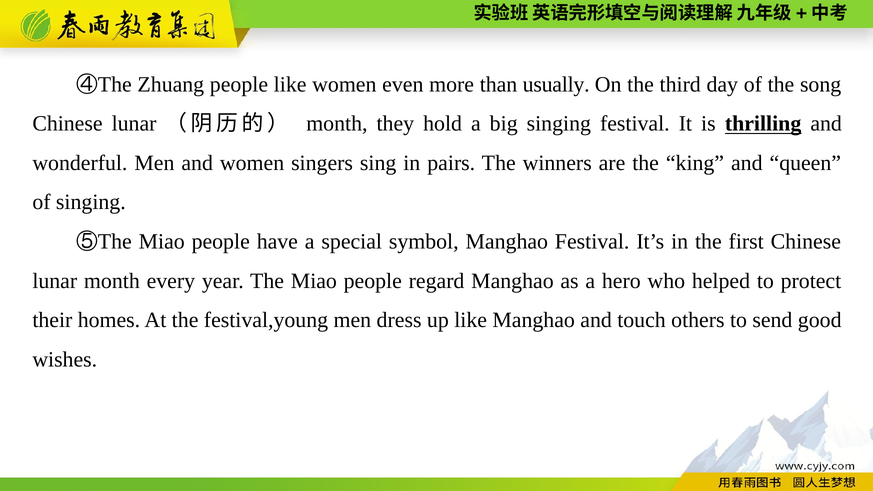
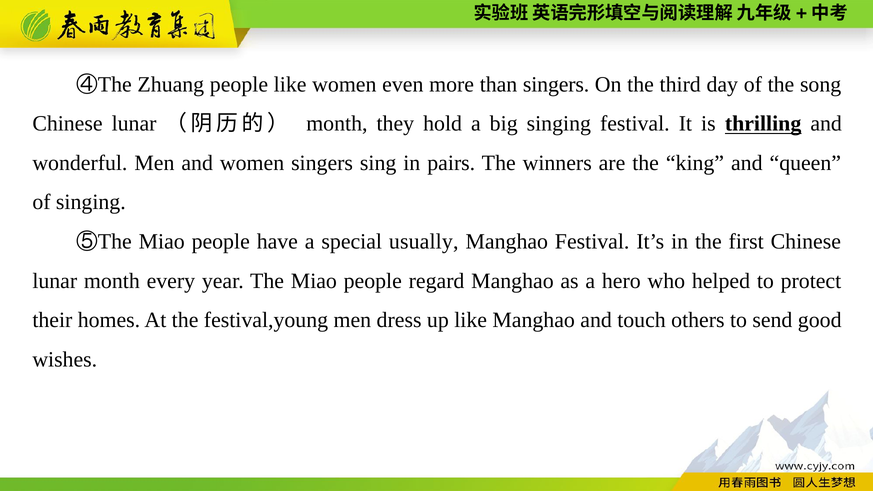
than usually: usually -> singers (556, 84)
symbol: symbol -> usually (424, 242)
